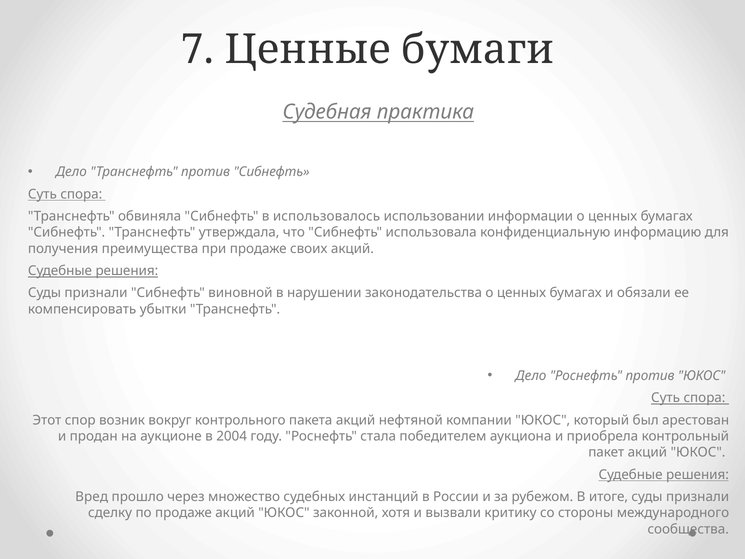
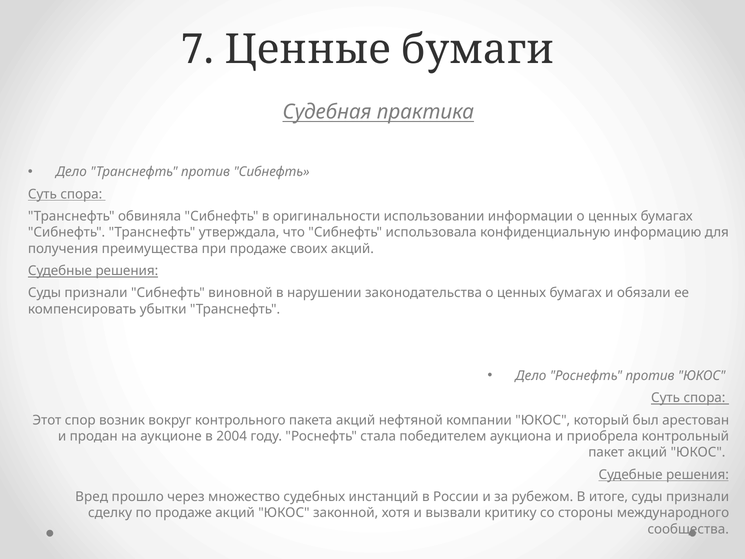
использовалось: использовалось -> оригинальности (327, 216)
